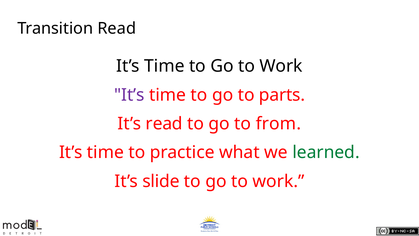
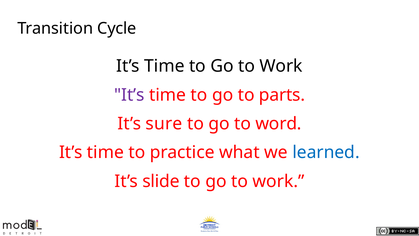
Transition Read: Read -> Cycle (117, 28)
It’s read: read -> sure (164, 124)
from: from -> word (279, 124)
learned colour: green -> blue (326, 152)
